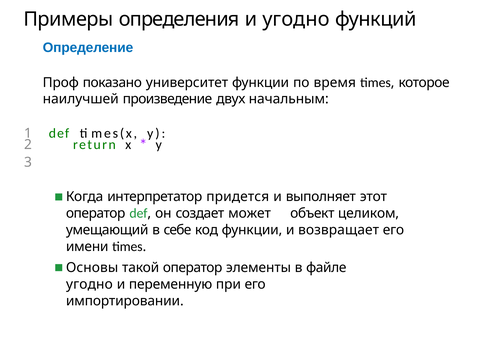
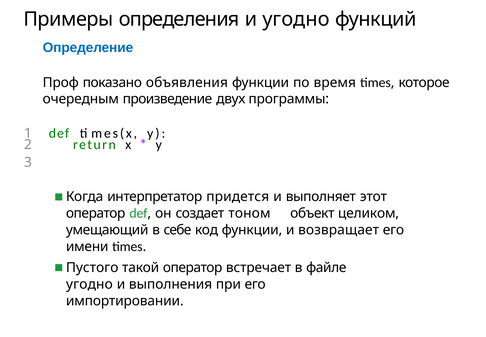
университет: университет -> объявления (187, 82)
наилучшей: наилучшей -> очередным (81, 99)
начальным: начальным -> программы (289, 99)
может: может -> тоном (249, 213)
Основы: Основы -> Пустого (92, 267)
элементы: элементы -> встречает (259, 267)
переменную: переменную -> выполнения (171, 284)
